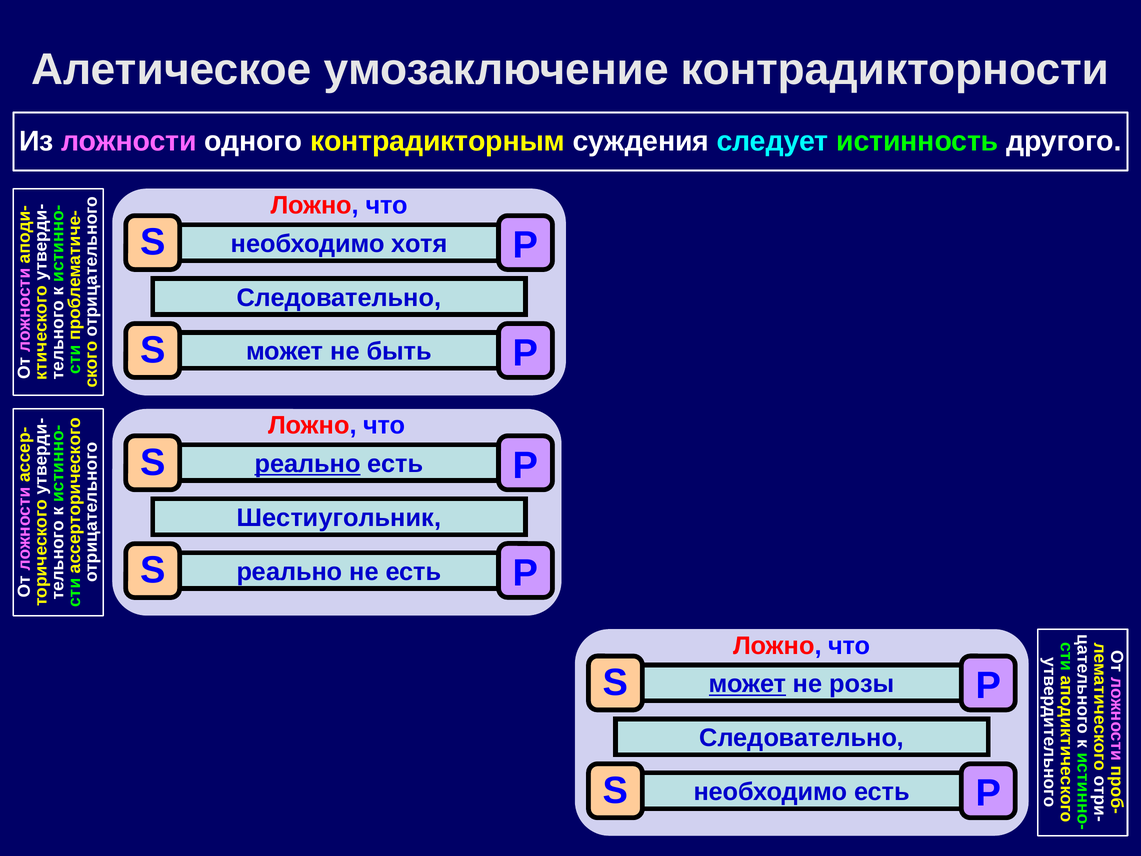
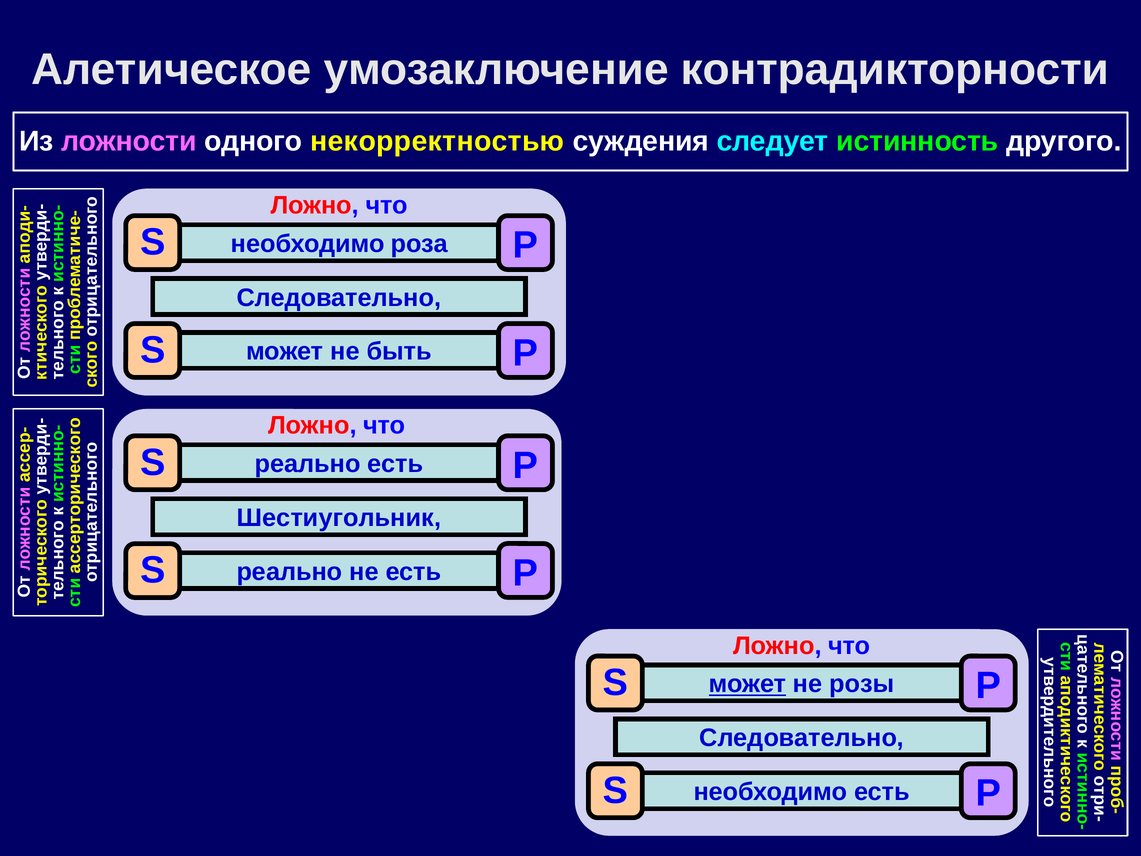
контрадикторным: контрадикторным -> некорректностью (437, 141)
хотя: хотя -> роза (419, 244)
реально underline: present -> none (308, 464)
